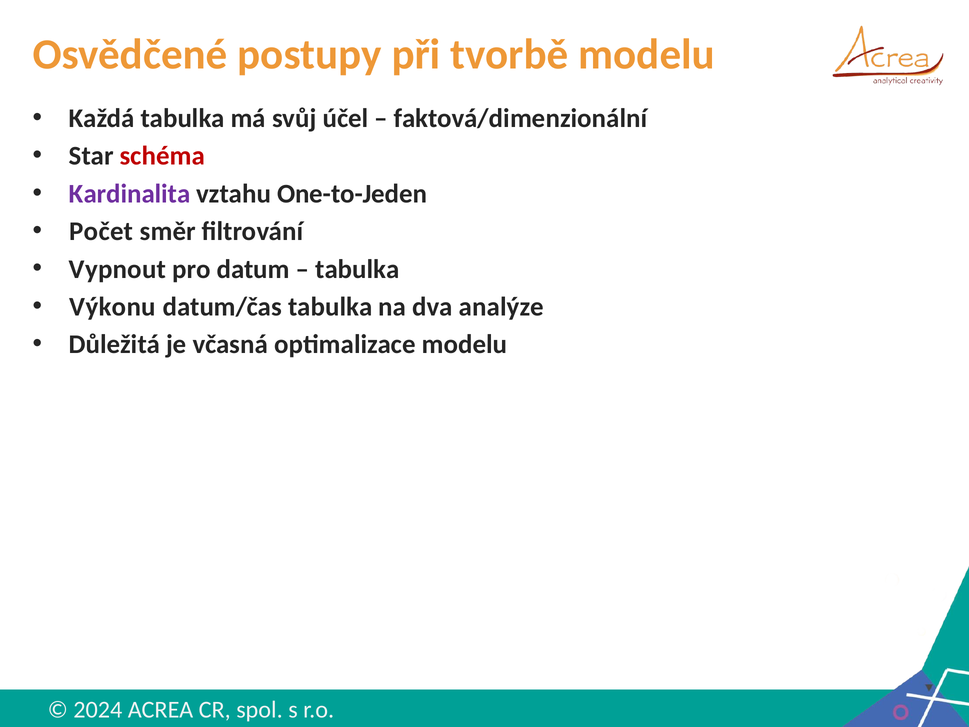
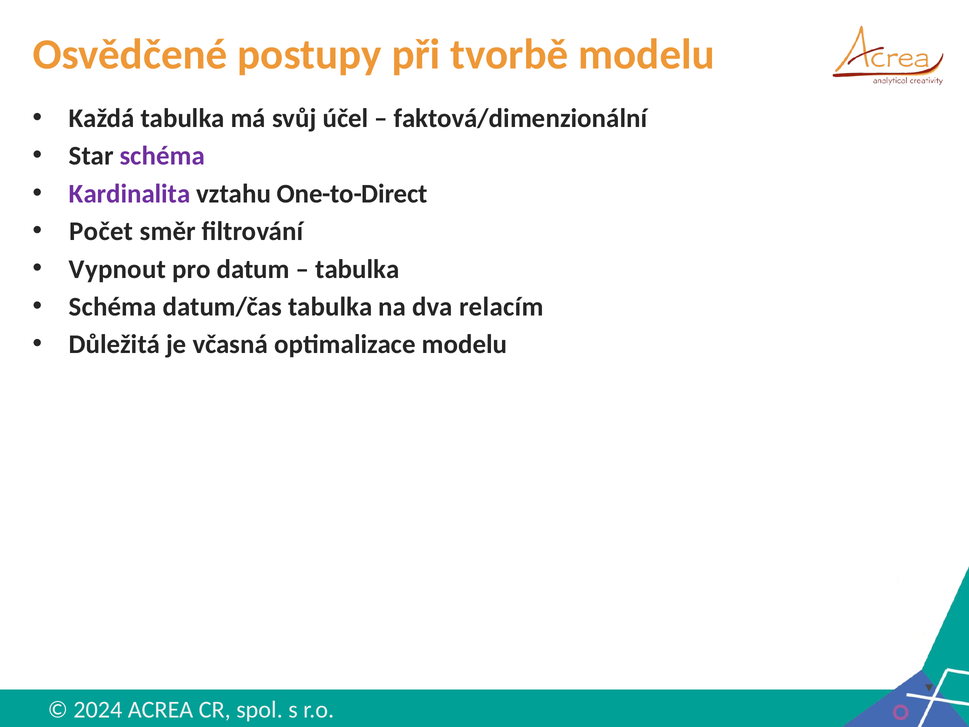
schéma colour: red -> purple (162, 156)
One-to-Jeden: One-to-Jeden -> One-to-Direct (352, 194)
Výkonu: Výkonu -> Schéma (113, 307)
analýze: analýze -> relacím (501, 307)
